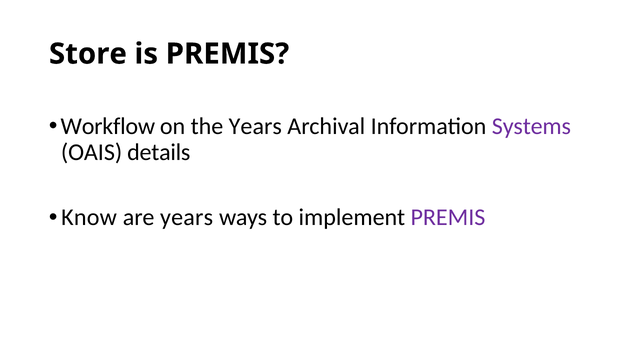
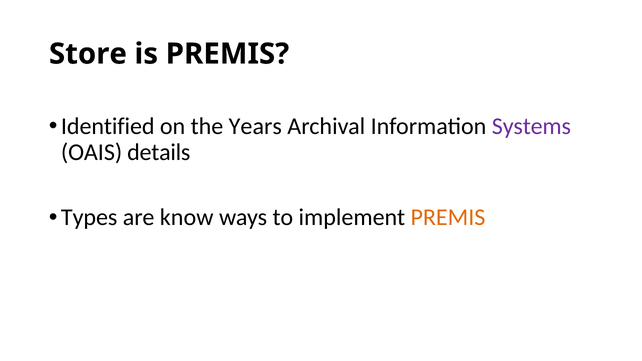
Workflow: Workflow -> Identified (108, 126)
Know: Know -> Types (89, 218)
are years: years -> know (187, 218)
PREMIS colour: purple -> orange (448, 218)
